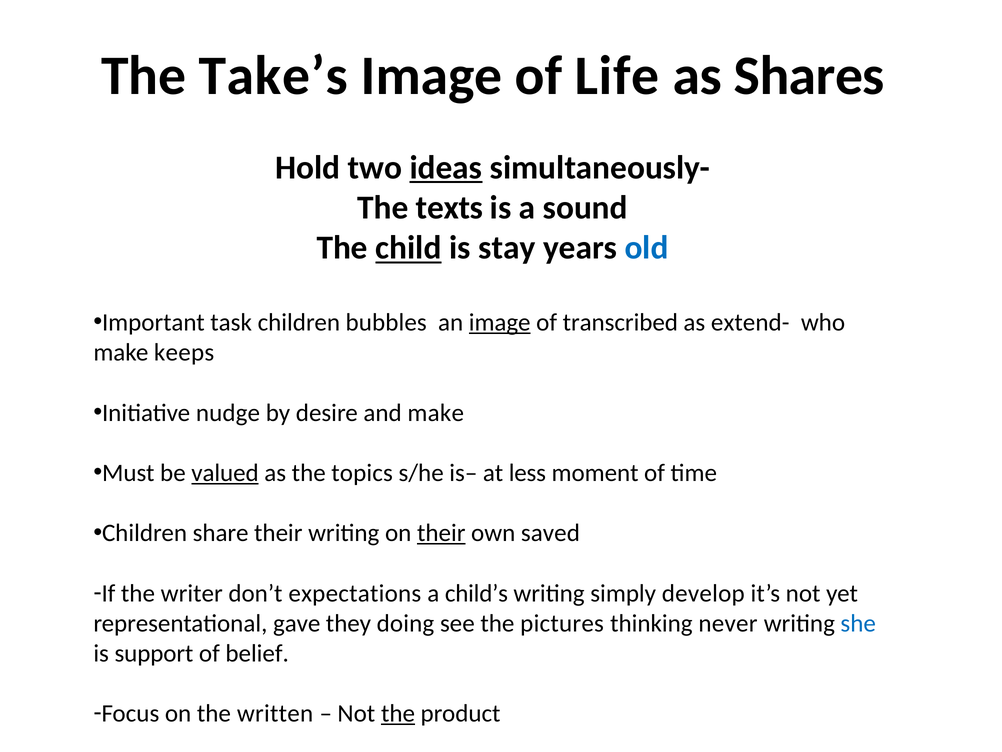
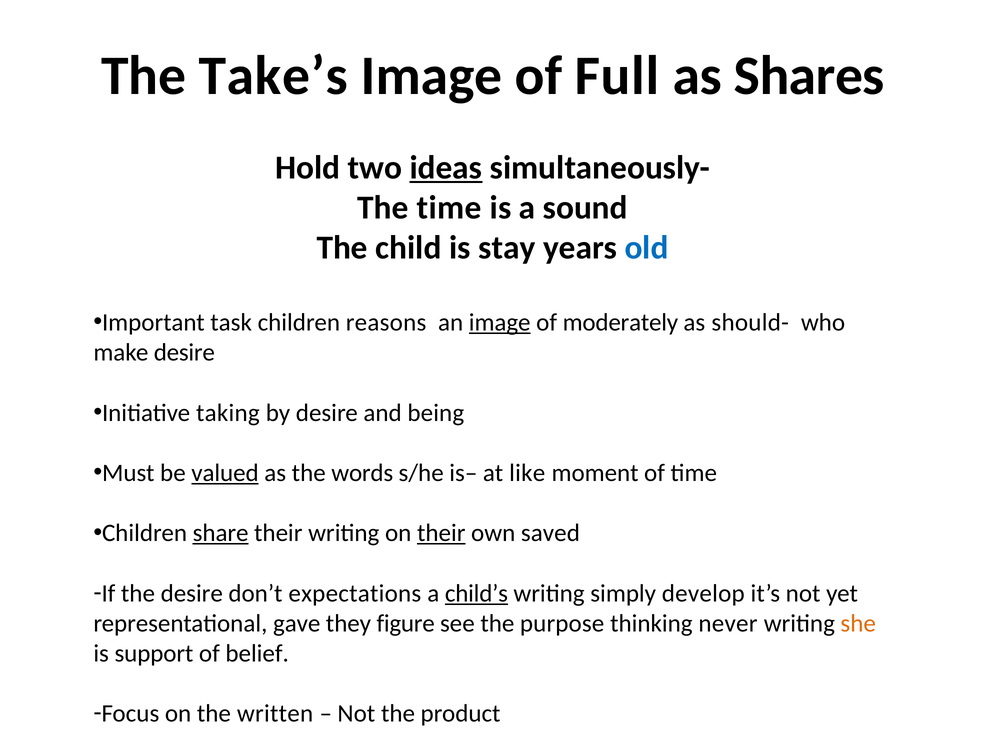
Life: Life -> Full (617, 76)
The texts: texts -> time (449, 208)
child underline: present -> none (408, 248)
bubbles: bubbles -> reasons (386, 322)
transcribed: transcribed -> moderately (620, 322)
extend-: extend- -> should- (750, 322)
make keeps: keeps -> desire (184, 352)
nudge: nudge -> taking (228, 412)
and make: make -> being (436, 412)
topics: topics -> words (362, 473)
less: less -> like (527, 473)
share underline: none -> present (221, 533)
the writer: writer -> desire (192, 593)
child’s underline: none -> present (476, 593)
doing: doing -> figure (406, 623)
pictures: pictures -> purpose (562, 623)
she colour: blue -> orange (858, 623)
the underline: present -> none (398, 713)
